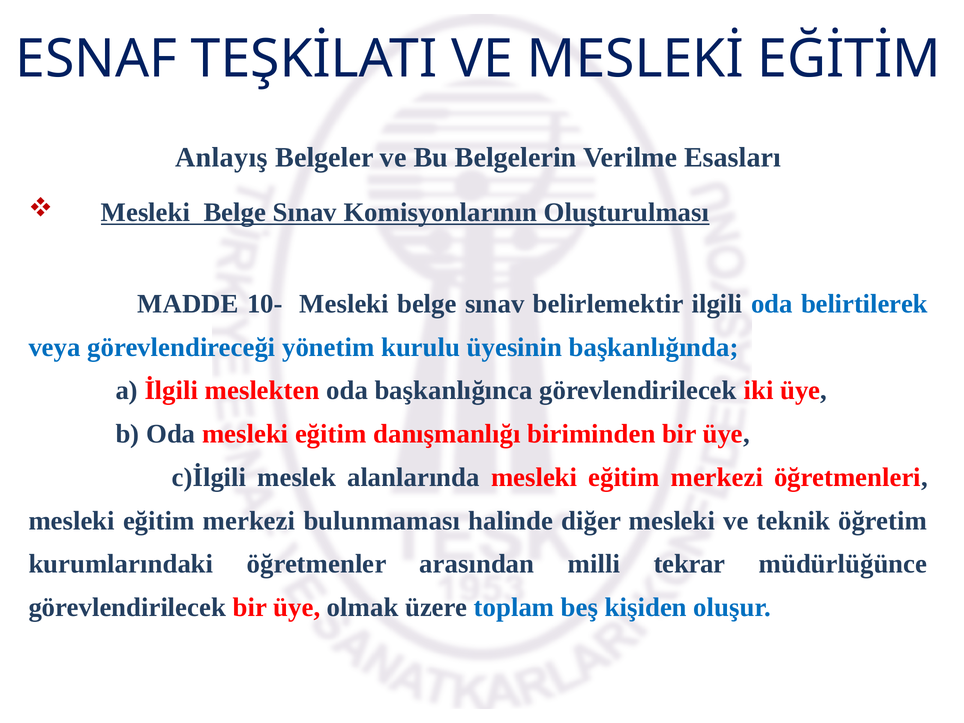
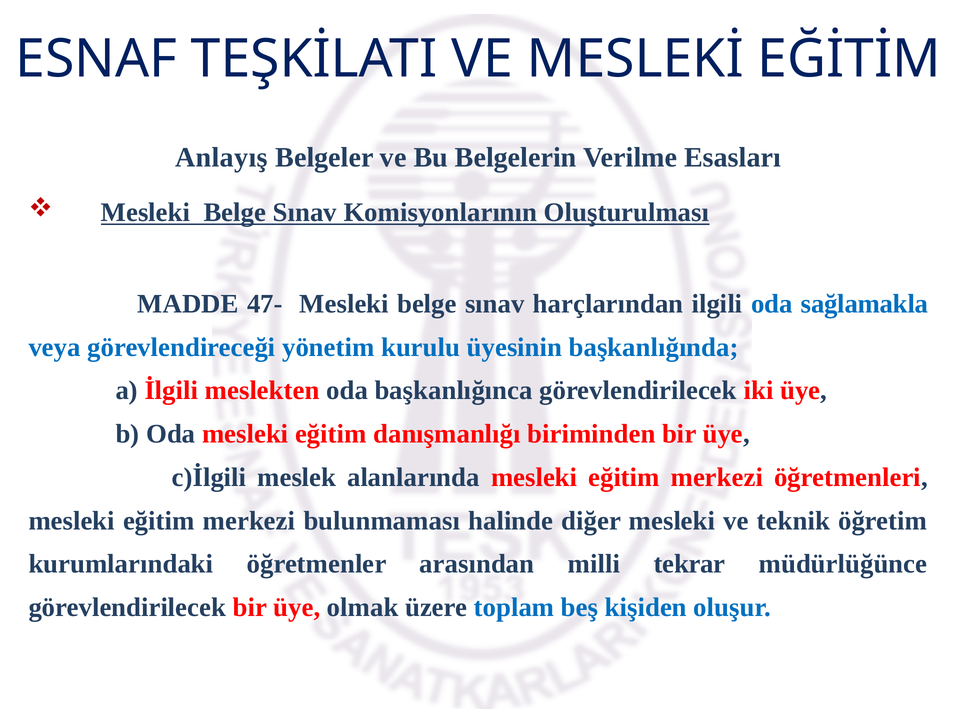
10-: 10- -> 47- (265, 304)
belirlemektir: belirlemektir -> harçlarından (608, 304)
belirtilerek: belirtilerek -> sağlamakla (865, 304)
